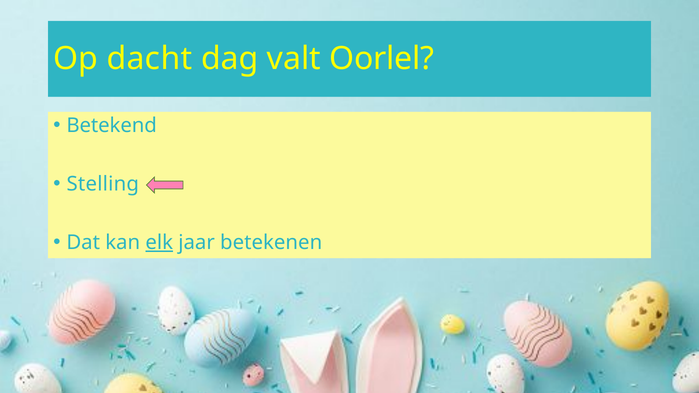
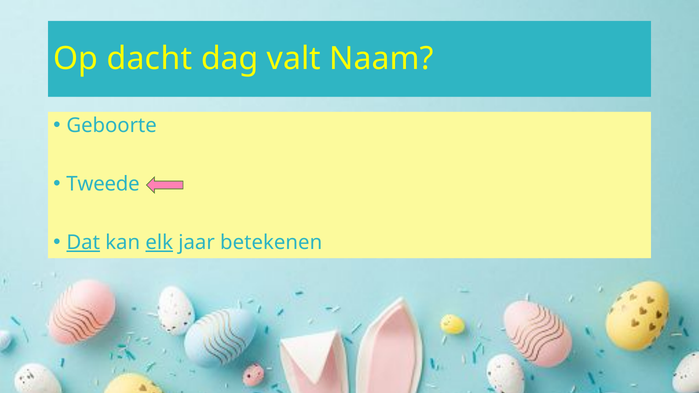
Oorlel: Oorlel -> Naam (382, 59)
Betekend: Betekend -> Geboorte (112, 125)
Stelling: Stelling -> Tweede (103, 184)
Dat underline: none -> present (83, 243)
